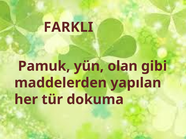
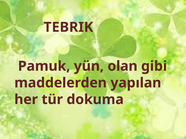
FARKLI: FARKLI -> TEBRIK (68, 27)
